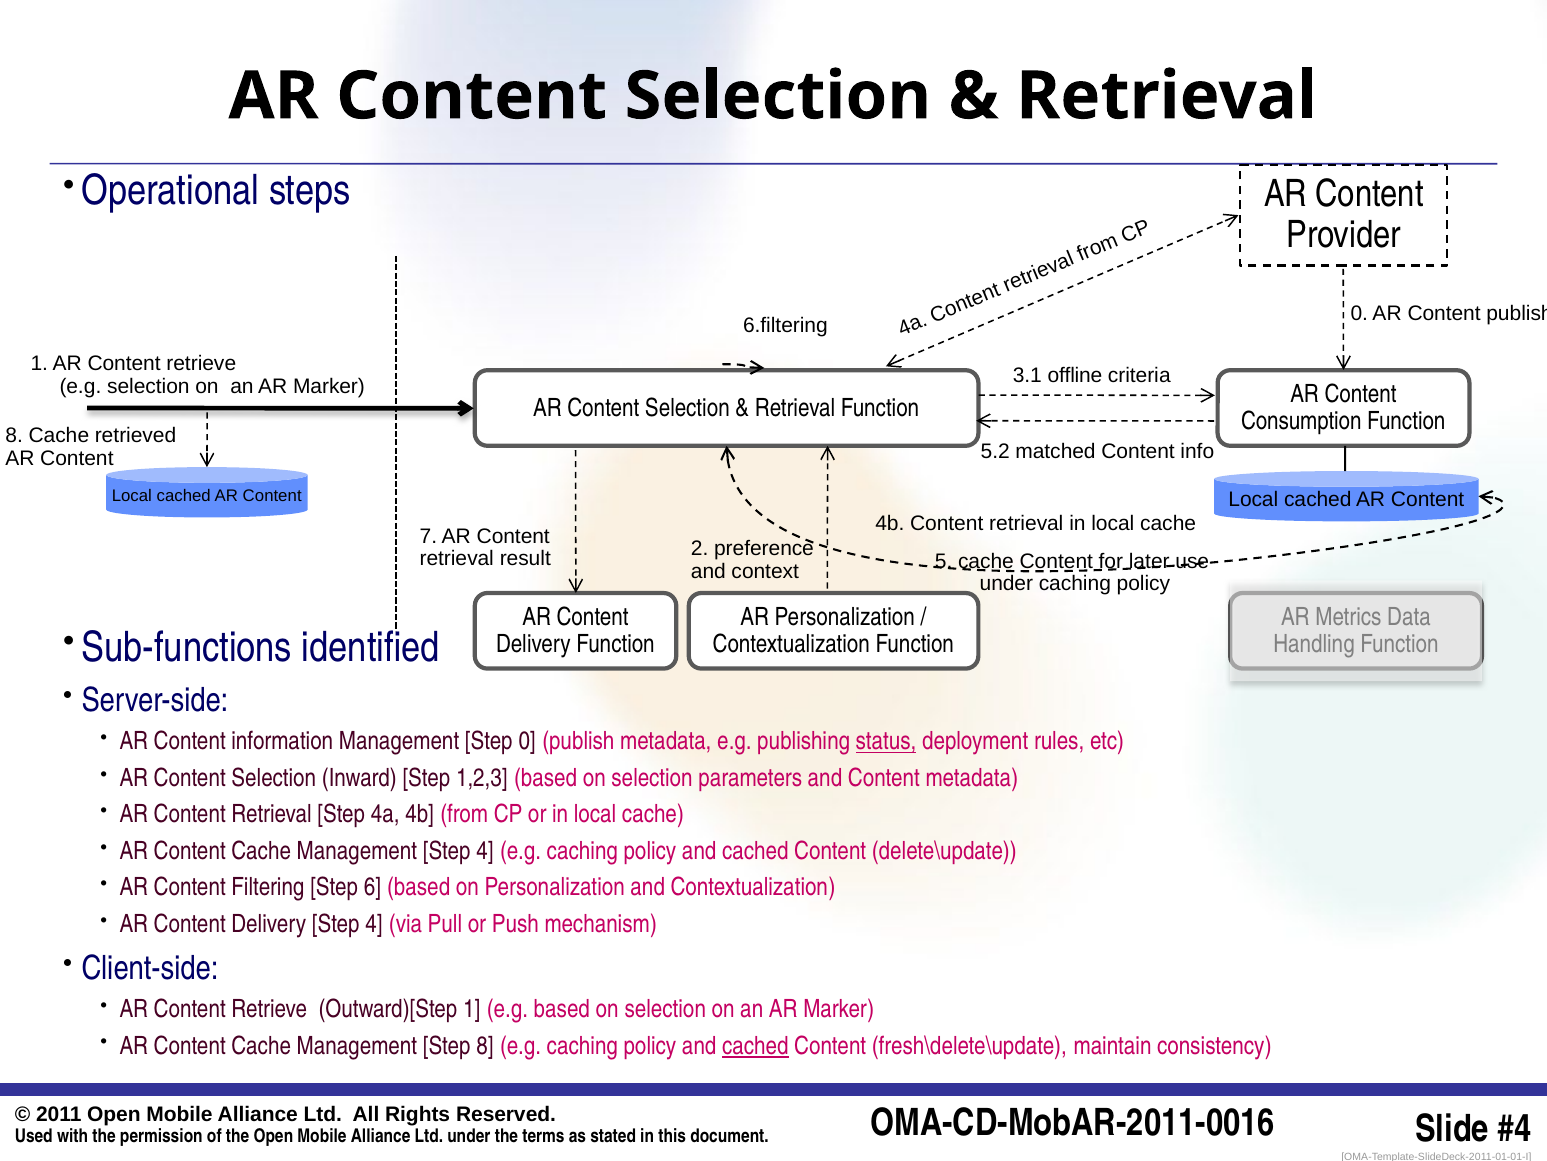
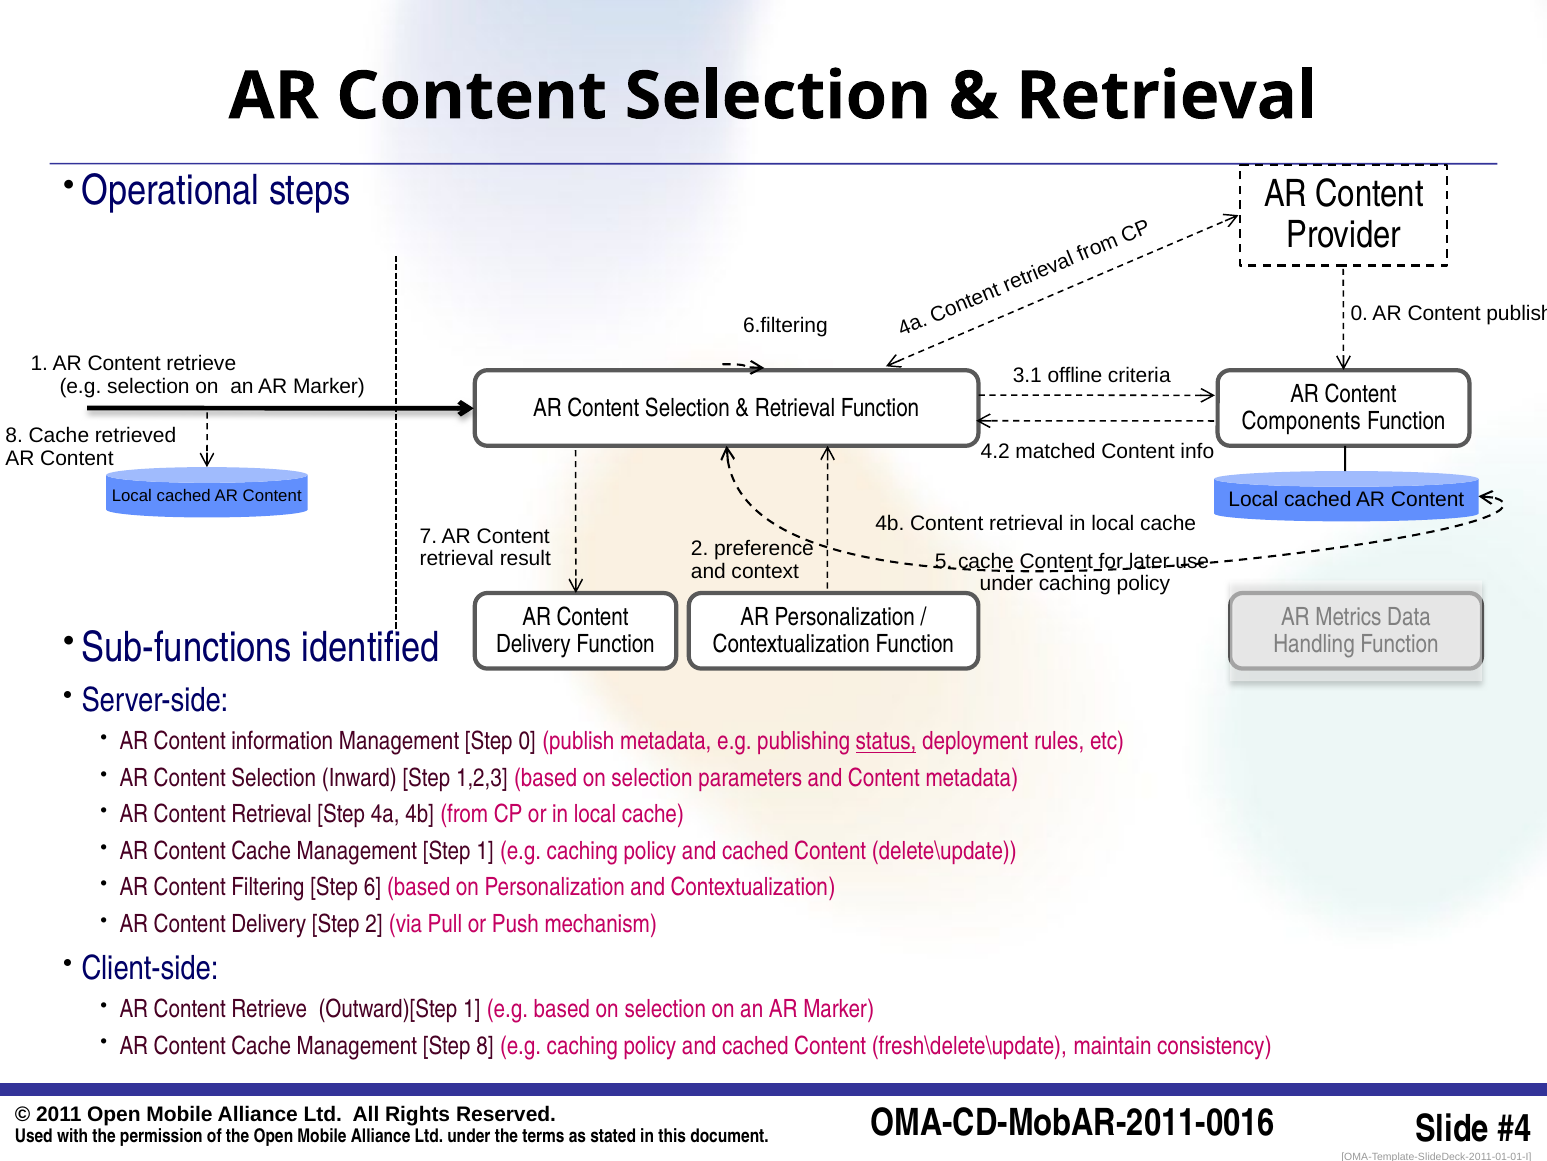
Consumption: Consumption -> Components (1301, 421)
5.2: 5.2 -> 4.2 (995, 451)
Management Step 4: 4 -> 1 (485, 851)
Delivery Step 4: 4 -> 2 (374, 924)
cached underline: present -> none (755, 1045)
